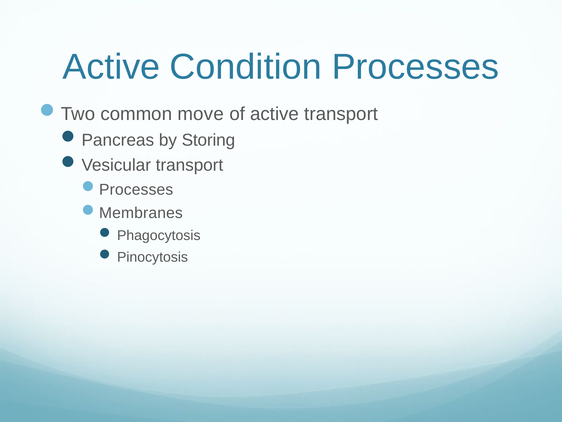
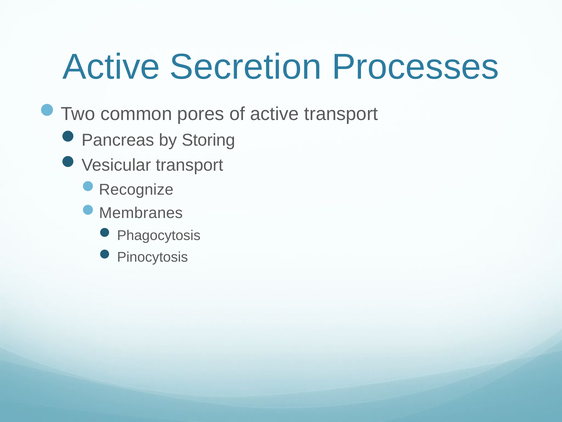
Condition: Condition -> Secretion (246, 67)
move: move -> pores (201, 114)
Processes: Processes -> Recognize (136, 189)
